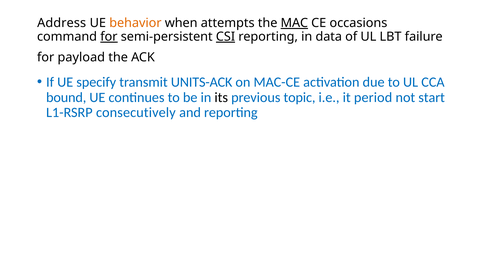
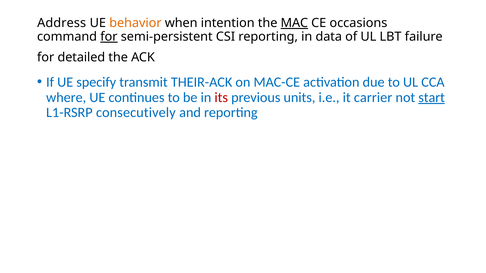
attempts: attempts -> intention (228, 23)
CSI underline: present -> none (226, 37)
payload: payload -> detailed (81, 57)
UNITS-ACK: UNITS-ACK -> THEIR-ACK (202, 82)
bound: bound -> where (66, 97)
its colour: black -> red (221, 97)
topic: topic -> units (299, 97)
period: period -> carrier (373, 97)
start underline: none -> present (432, 97)
